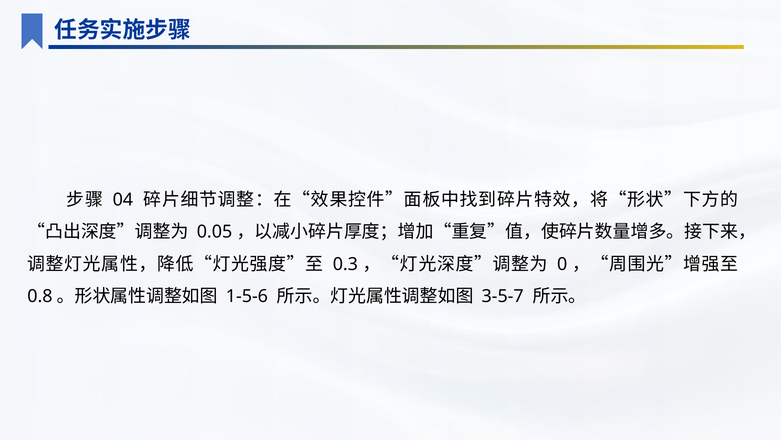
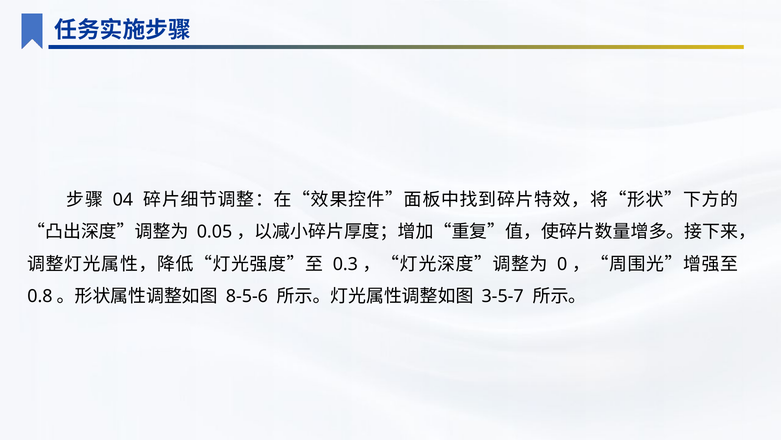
1-5-6: 1-5-6 -> 8-5-6 (247, 296)
